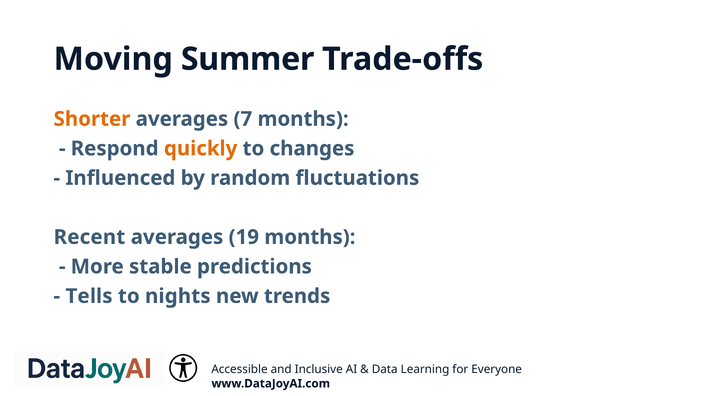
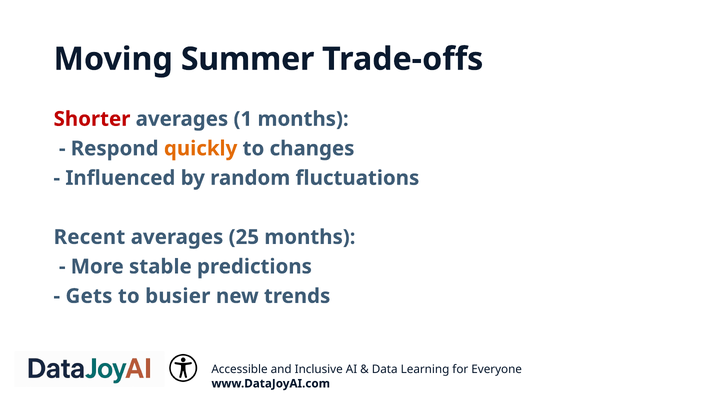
Shorter colour: orange -> red (92, 119)
7: 7 -> 1 (243, 119)
19: 19 -> 25 (244, 237)
Tells: Tells -> Gets (89, 296)
nights: nights -> busier (178, 296)
